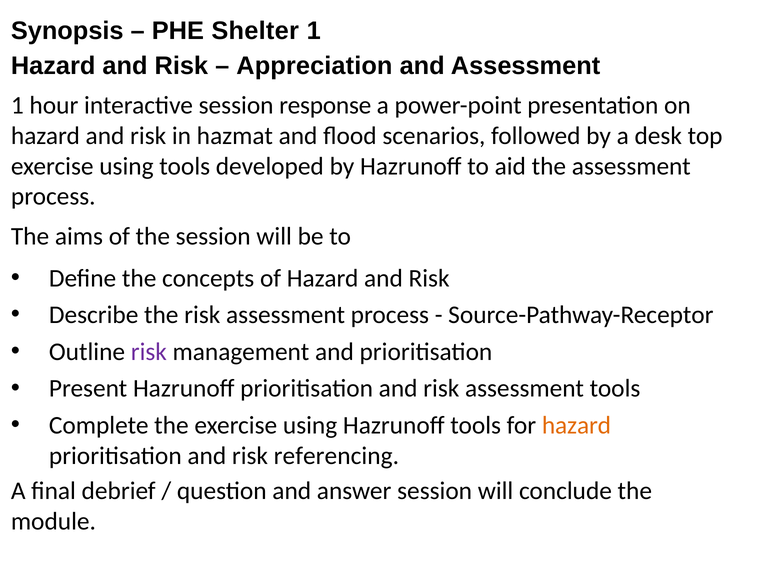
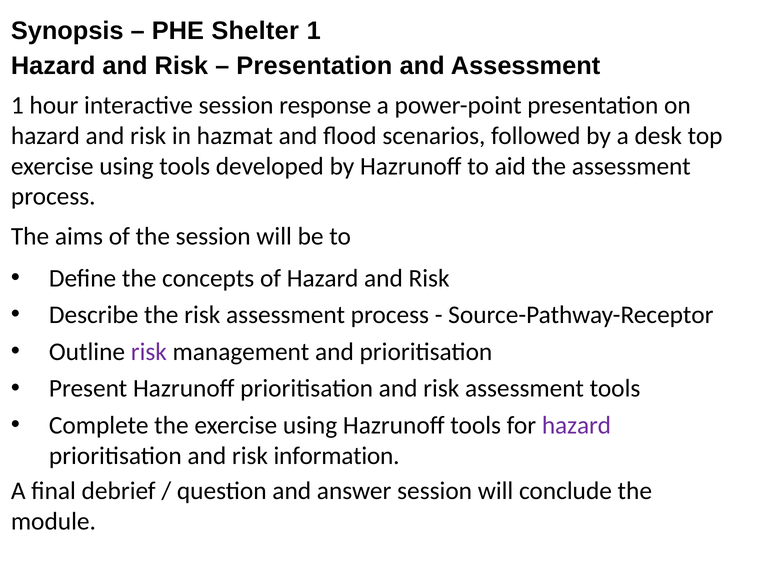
Appreciation: Appreciation -> Presentation (314, 66)
hazard colour: orange -> purple (576, 425)
referencing: referencing -> information (337, 456)
